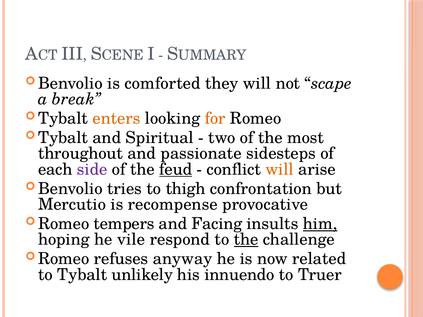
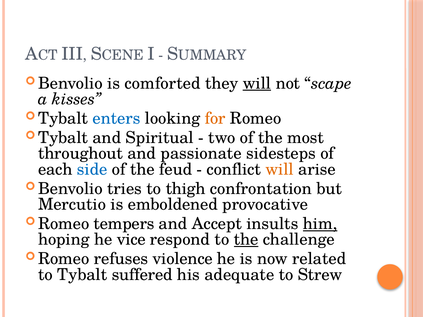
will underline: none -> present (257, 83)
break: break -> kisses (77, 99)
enters colour: orange -> blue (116, 118)
side colour: purple -> blue (92, 169)
feud underline: present -> none (176, 169)
recompense: recompense -> emboldened (173, 205)
Facing: Facing -> Accept (217, 224)
vile: vile -> vice (131, 240)
anyway: anyway -> violence (183, 259)
unlikely: unlikely -> suffered (142, 275)
innuendo: innuendo -> adequate (239, 275)
Truer: Truer -> Strew (320, 275)
